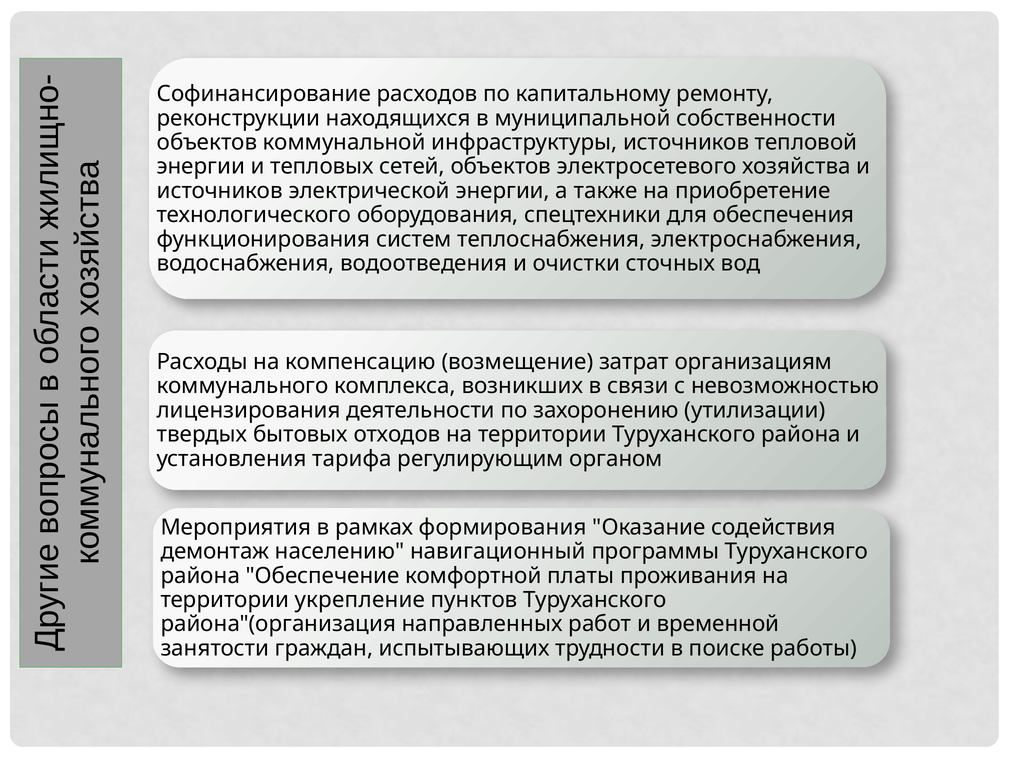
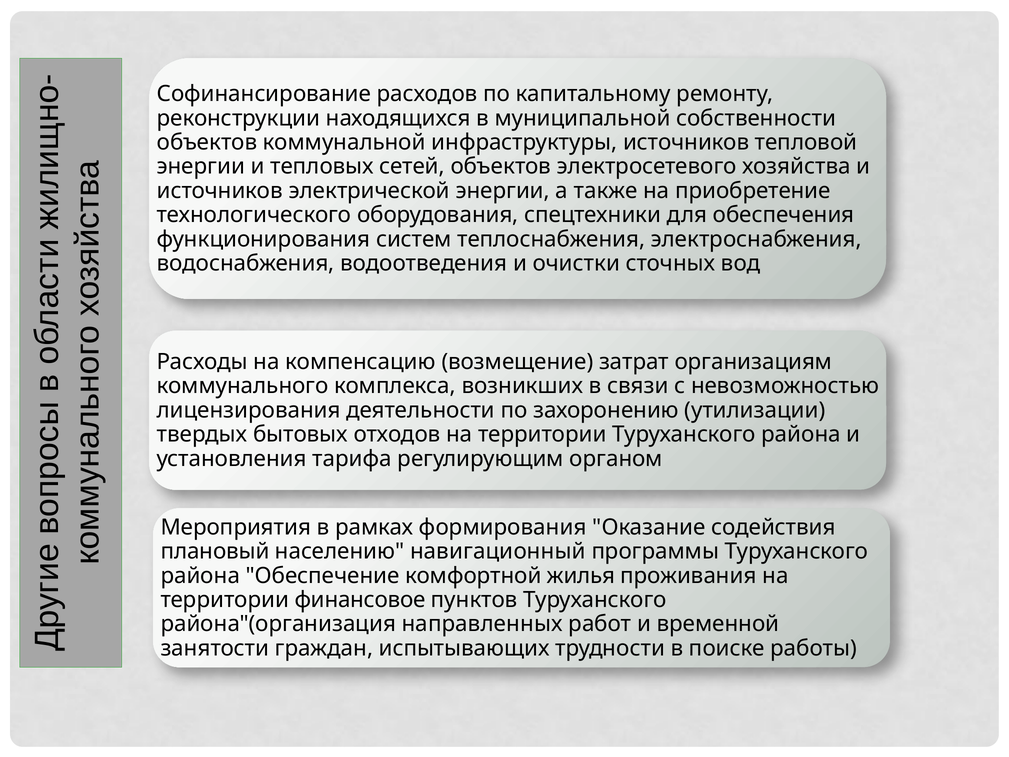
демонтаж: демонтаж -> плановый (215, 551)
платы: платы -> жилья (581, 575)
укрепление: укрепление -> финансовое (360, 600)
